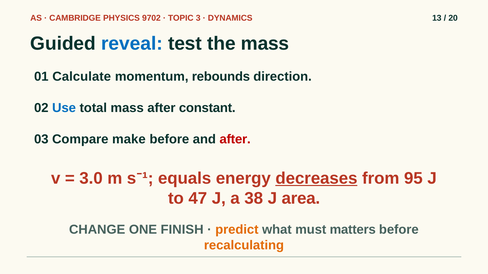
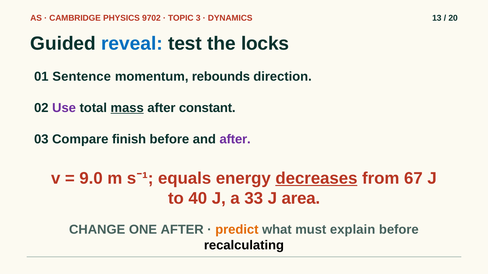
the mass: mass -> locks (265, 44)
Calculate: Calculate -> Sentence (82, 77)
Use colour: blue -> purple (64, 108)
mass underline: none -> present (127, 108)
make: make -> finish (129, 139)
after colour: red -> purple (235, 139)
3.0: 3.0 -> 9.0 (91, 179)
95: 95 -> 67 (413, 179)
47: 47 -> 40 (198, 199)
38: 38 -> 33 (254, 199)
ONE FINISH: FINISH -> AFTER (182, 230)
matters: matters -> explain (353, 230)
recalculating colour: orange -> black (244, 246)
